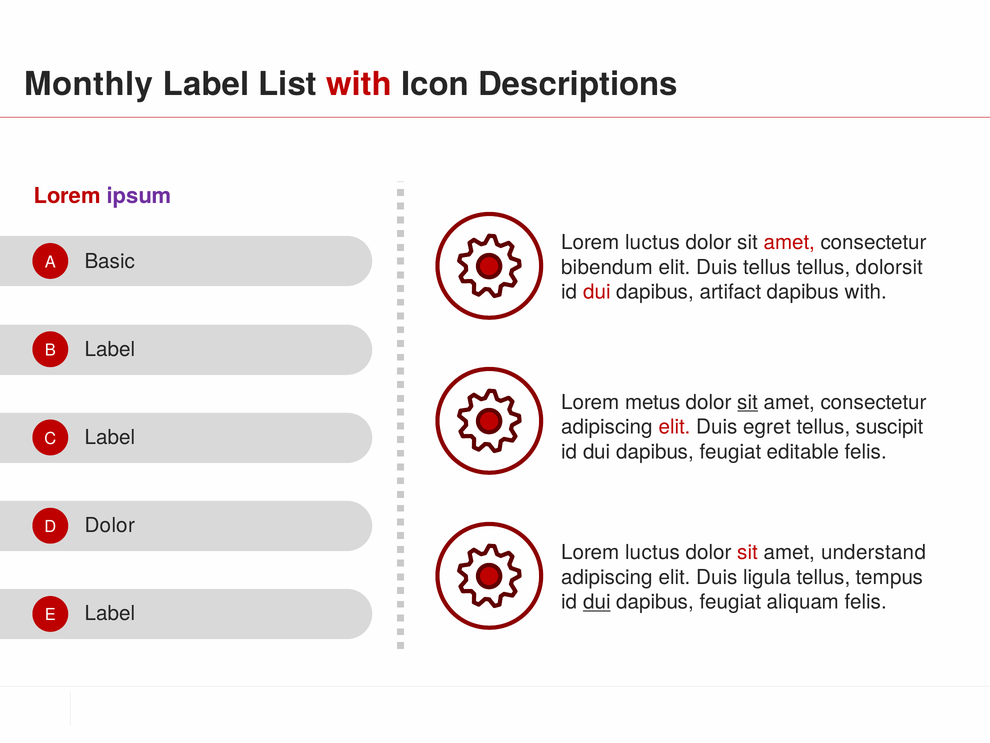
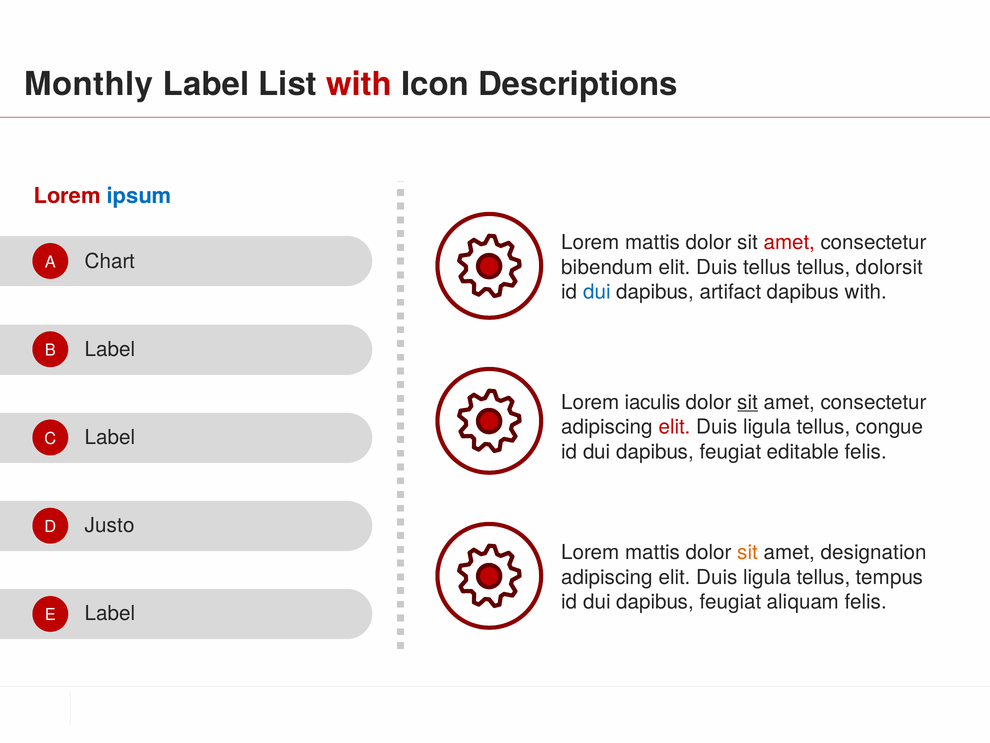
ipsum colour: purple -> blue (139, 196)
luctus: luctus -> mattis (653, 242)
Basic: Basic -> Chart (110, 261)
dui colour: red -> blue (597, 292)
metus: metus -> iaculis (653, 402)
egret: egret -> ligula (767, 427)
suscipit: suscipit -> congue (890, 427)
Dolor: Dolor -> Justo (110, 525)
luctus: luctus -> mattis (653, 552)
sit colour: red -> orange (748, 552)
understand: understand -> designation (874, 552)
dui underline: present -> none (597, 602)
